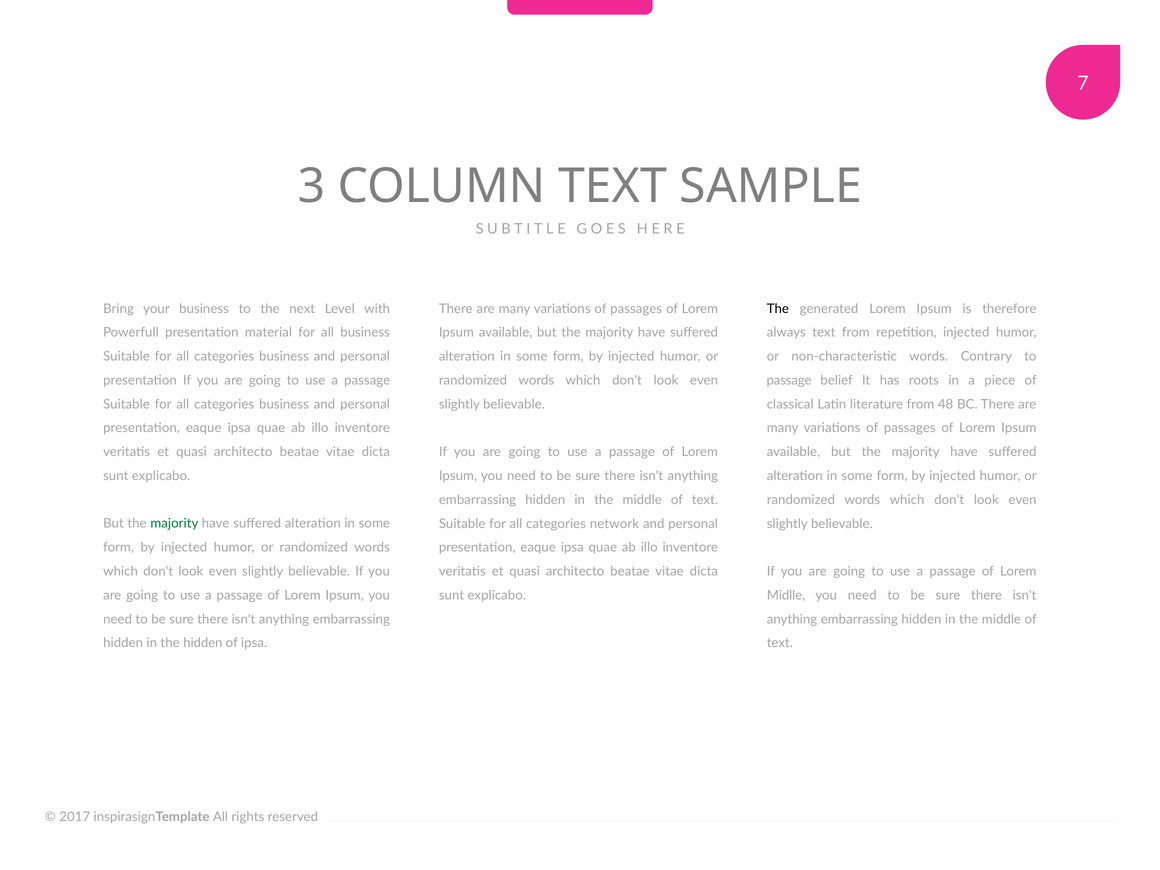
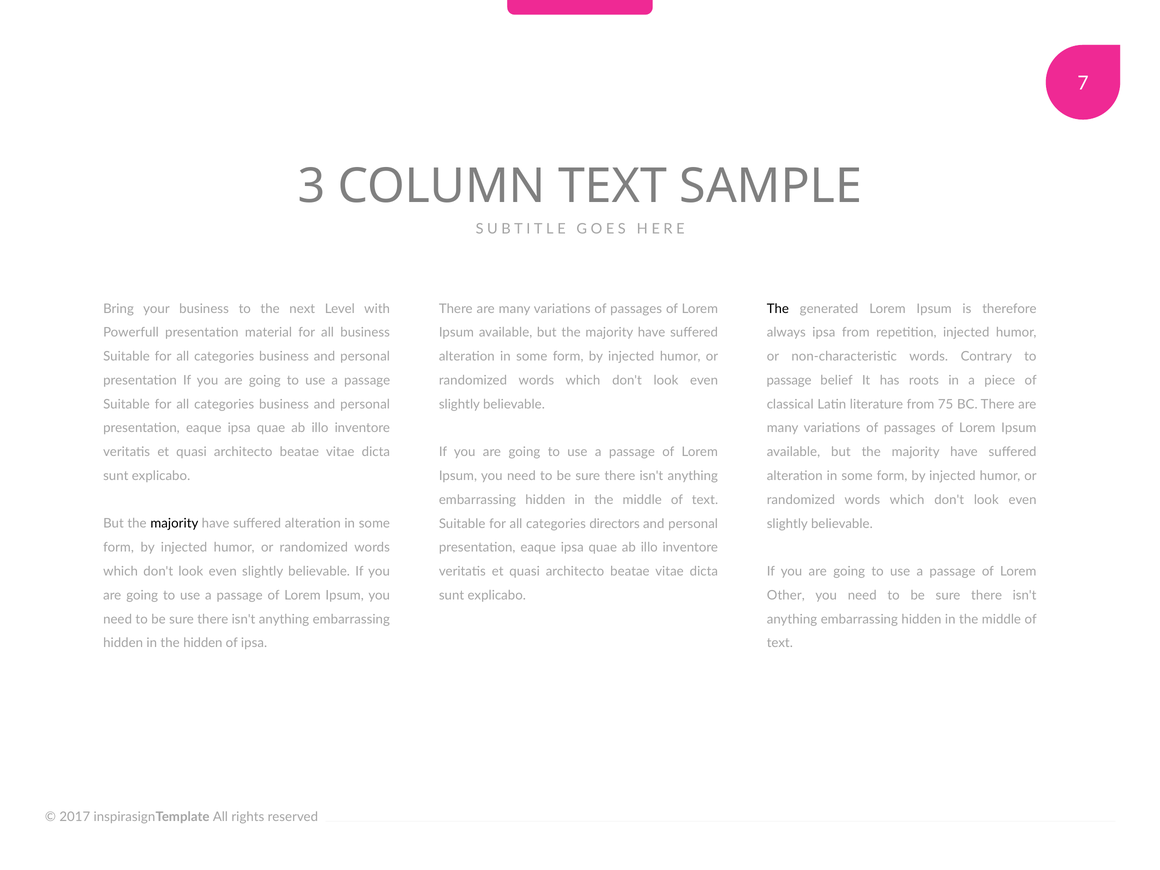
always text: text -> ipsa (824, 333)
48: 48 -> 75 (946, 404)
majority colour: green -> black (174, 524)
network: network -> directors (615, 524)
Midlle: Midlle -> Other (786, 595)
